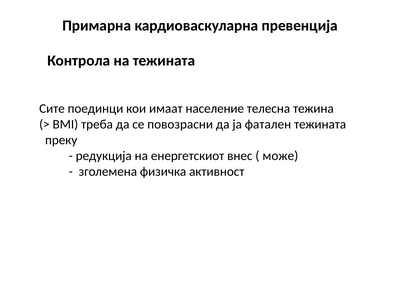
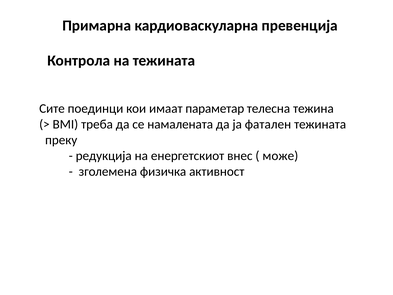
население: население -> параметар (215, 109)
повозрасни: повозрасни -> намалената (180, 124)
